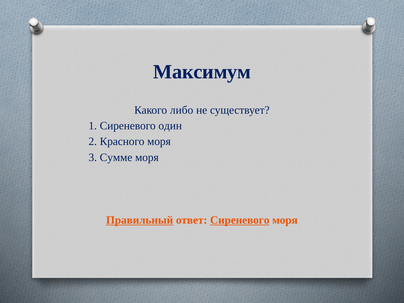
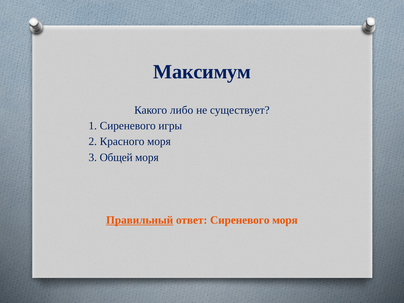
один: один -> игры (170, 126)
Сумме: Сумме -> Общей (116, 157)
Сиреневого underline: present -> none (240, 220)
